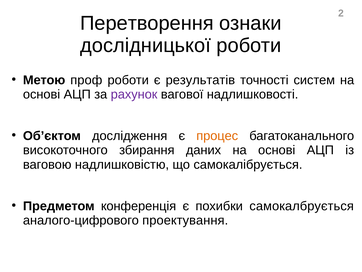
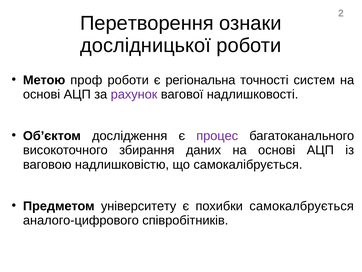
результатів: результатів -> регіональна (200, 80)
процес colour: orange -> purple (217, 136)
конференція: конференція -> університету (139, 206)
проектування: проектування -> співробітників (185, 220)
